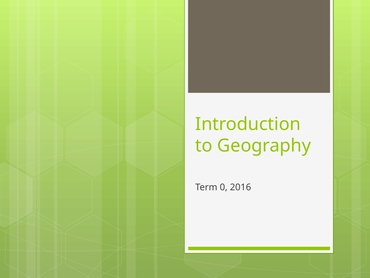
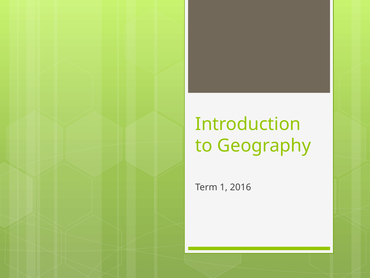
0: 0 -> 1 (224, 187)
